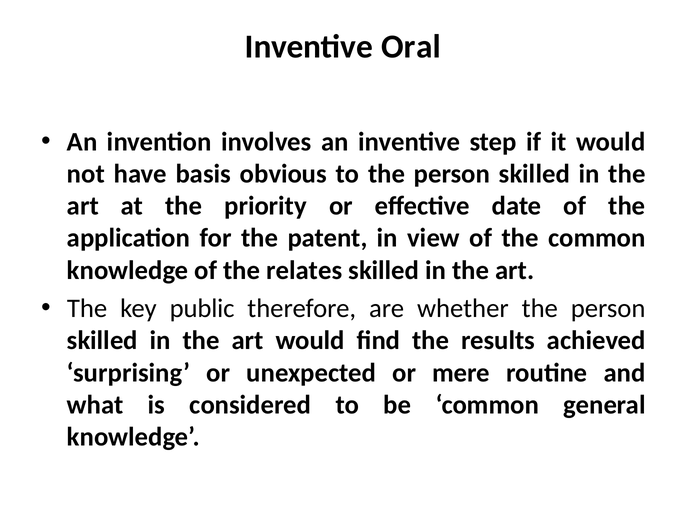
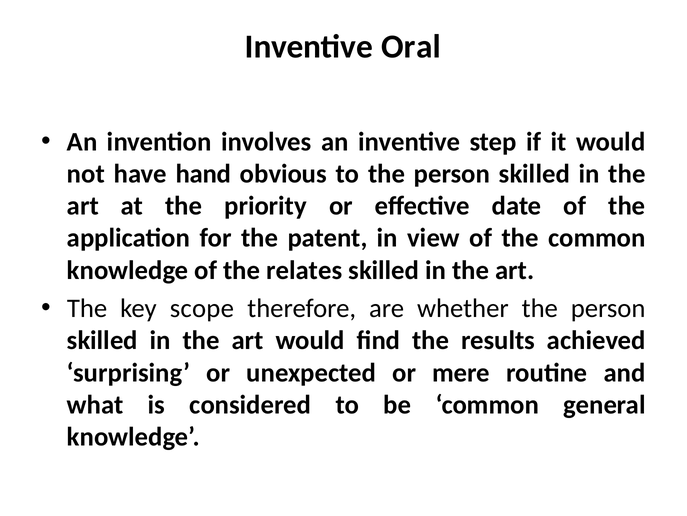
basis: basis -> hand (203, 174)
public: public -> scope (202, 308)
